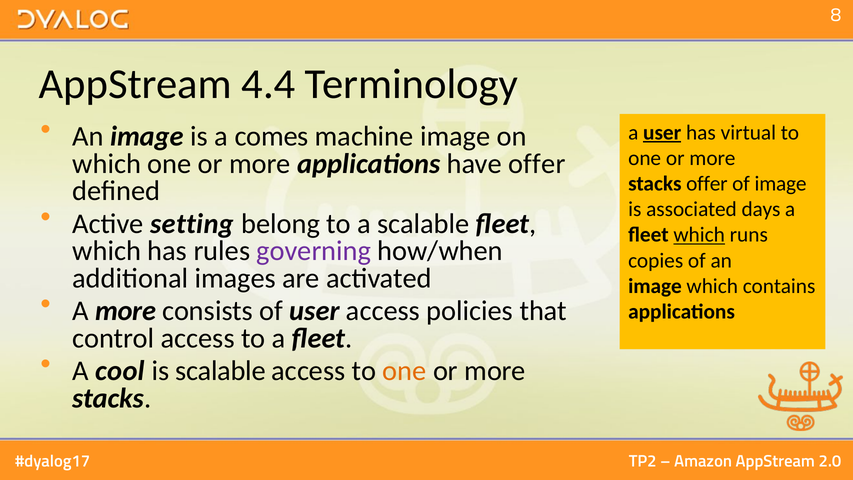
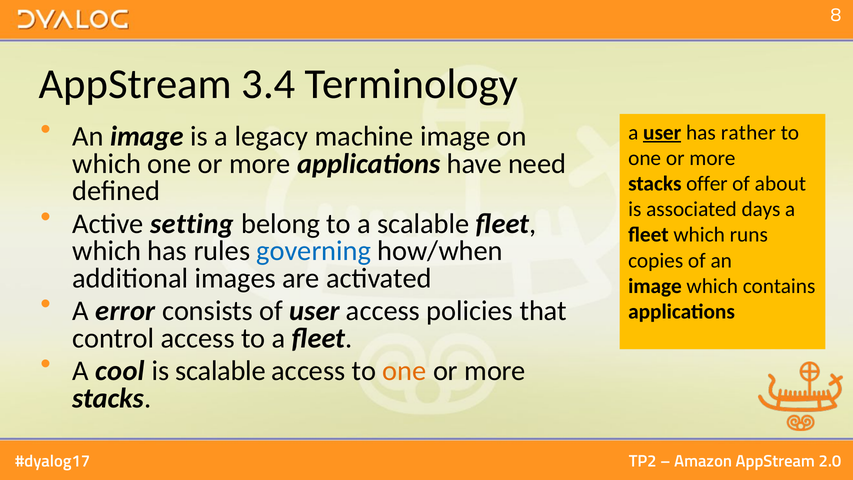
4.4: 4.4 -> 3.4 (268, 84)
comes: comes -> legacy (271, 136)
virtual: virtual -> rather (748, 132)
have offer: offer -> need (537, 164)
of image: image -> about (780, 184)
which underline: present -> none (699, 235)
governing colour: purple -> blue (314, 251)
A more: more -> error (125, 311)
